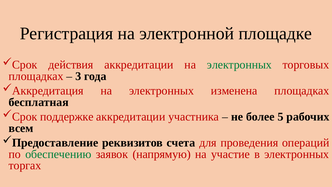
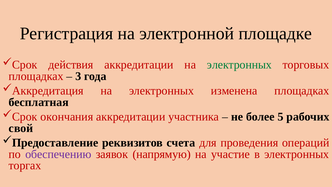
поддержке: поддержке -> окончания (67, 117)
всем: всем -> свой (21, 128)
обеспечению colour: green -> purple (58, 154)
